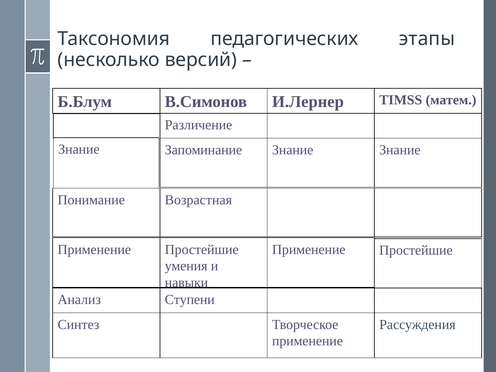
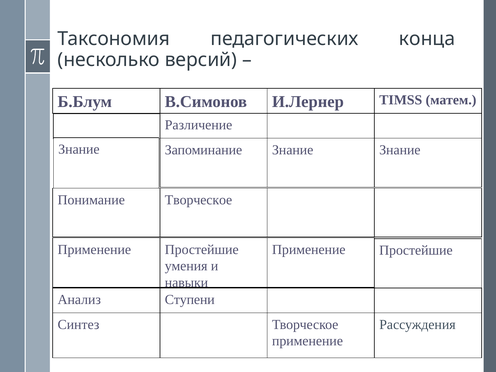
этапы: этапы -> конца (427, 39)
Понимание Возрастная: Возрастная -> Творческое (198, 200)
